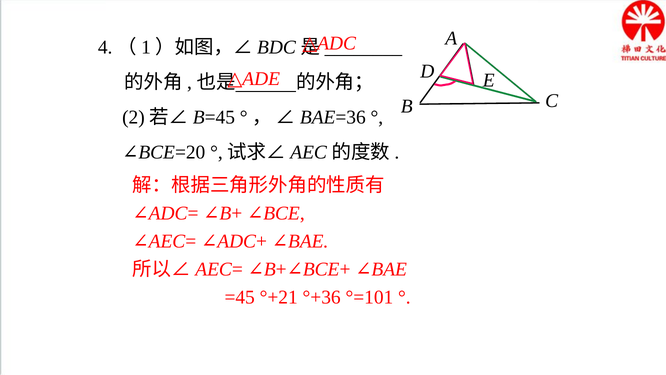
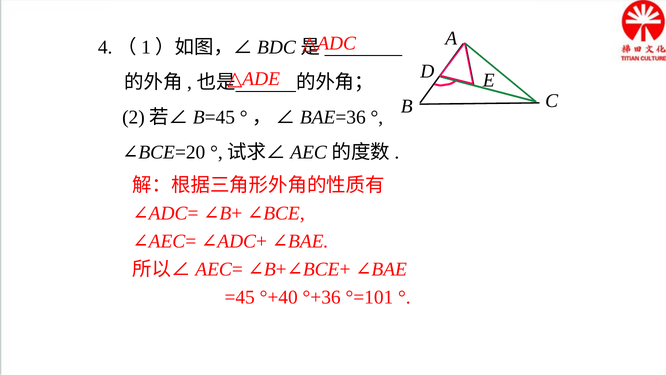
°+21: °+21 -> °+40 (279, 297)
